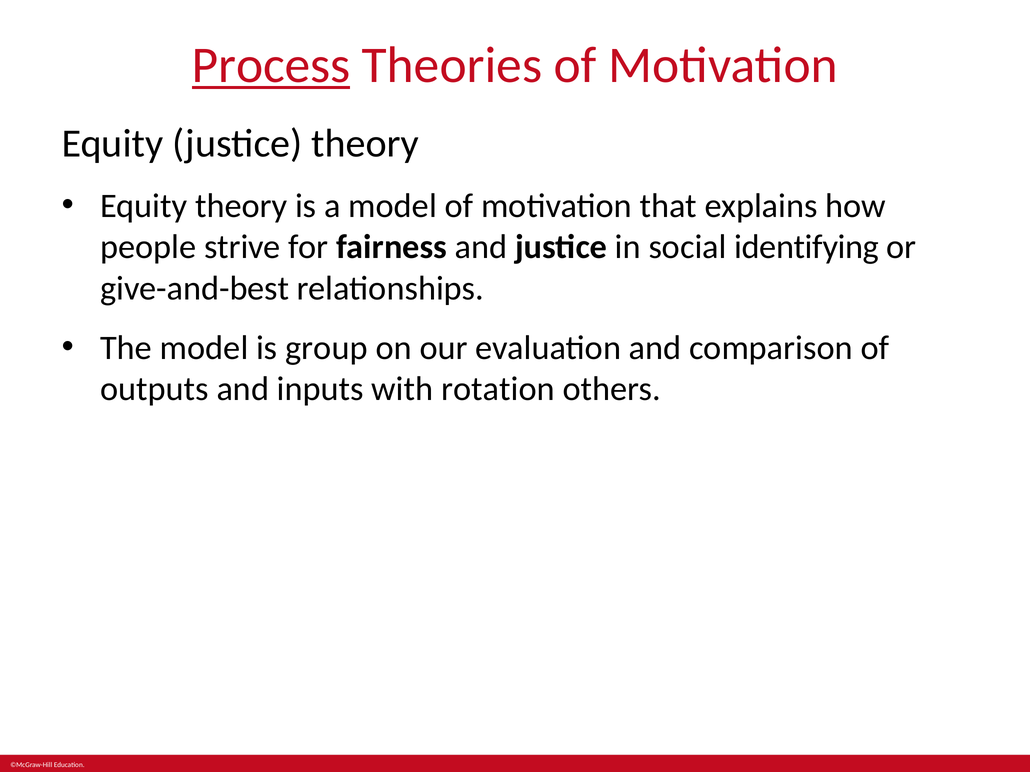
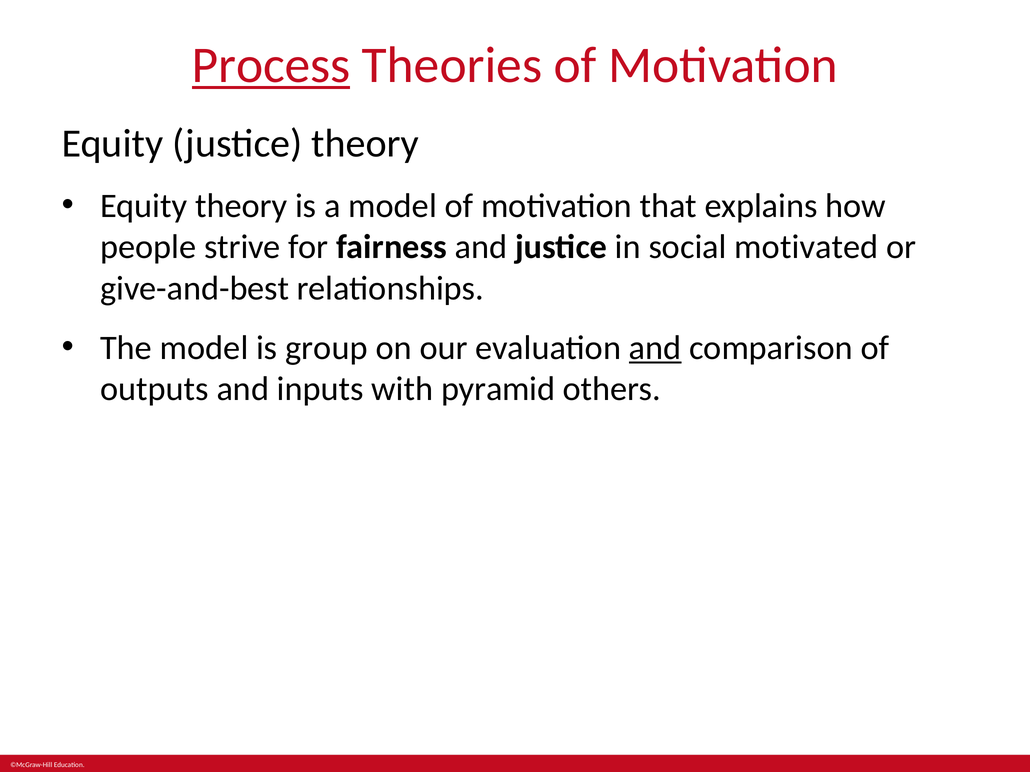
identifying: identifying -> motivated (806, 247)
and underline: none -> present (655, 348)
rotation: rotation -> pyramid (498, 389)
